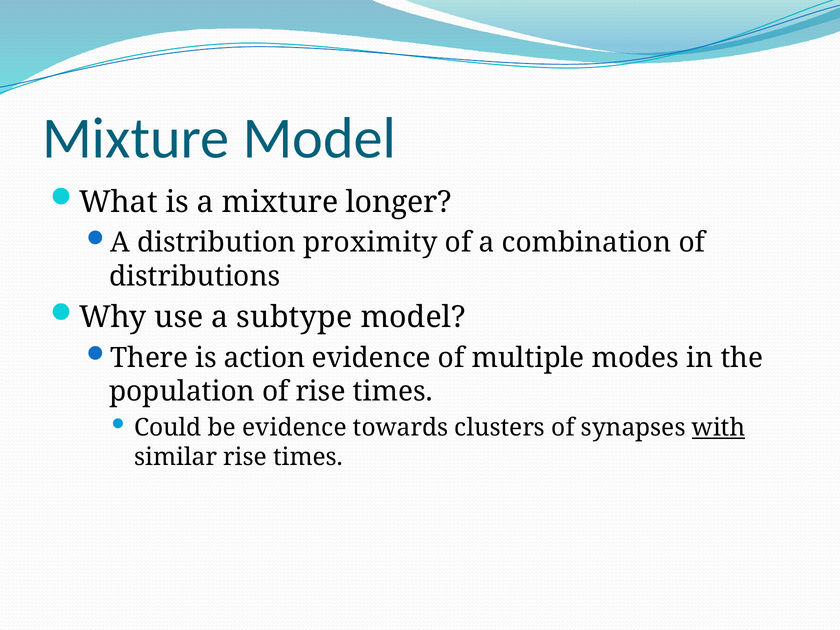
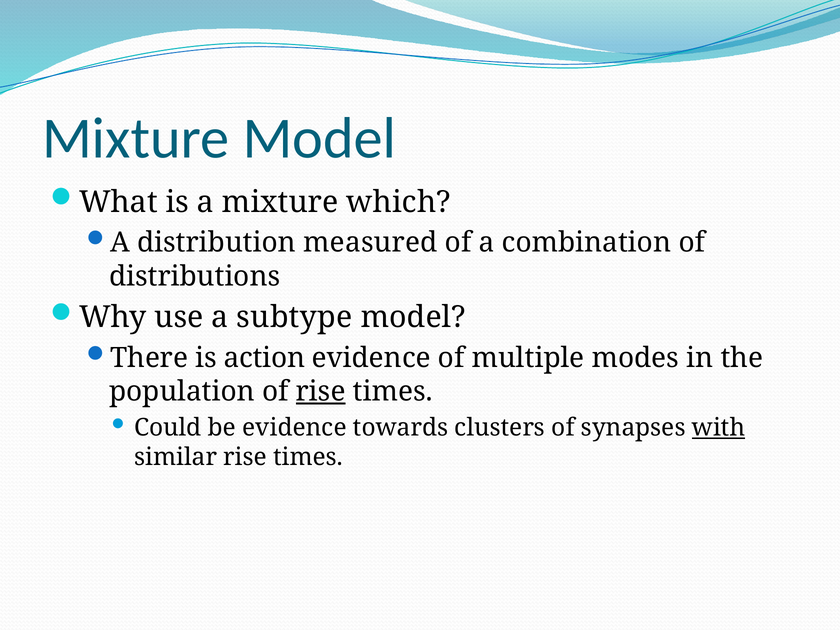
longer: longer -> which (399, 202)
proximity: proximity -> measured (370, 243)
rise underline: none -> present (321, 391)
